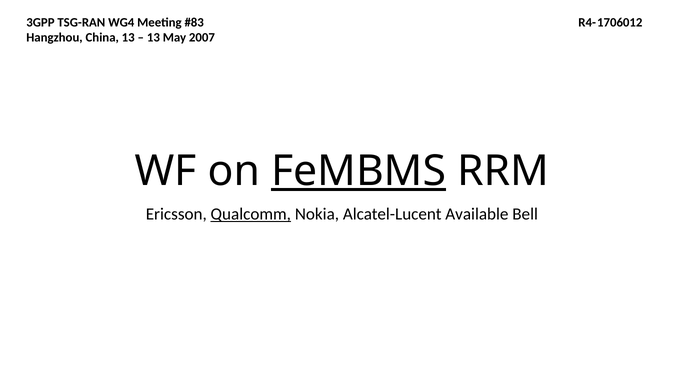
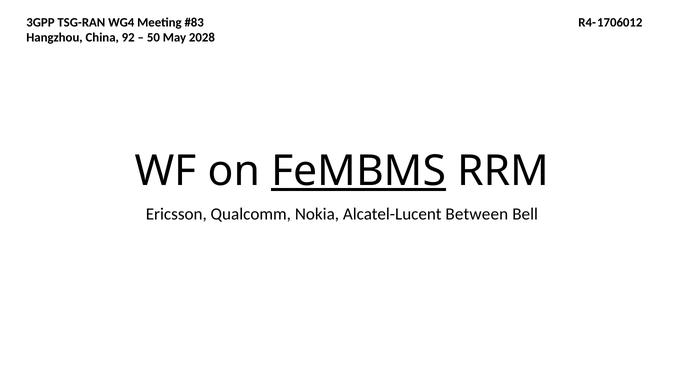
China 13: 13 -> 92 (128, 38)
13: 13 -> 50 (153, 38)
2007: 2007 -> 2028 (202, 38)
Qualcomm underline: present -> none (251, 214)
Available: Available -> Between (477, 214)
